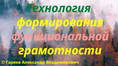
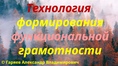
Технология colour: green -> red (59, 8)
